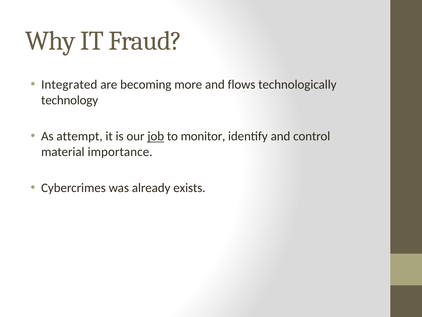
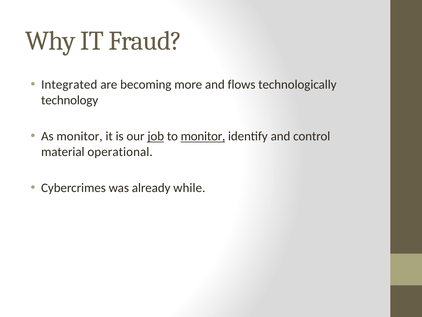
As attempt: attempt -> monitor (80, 136)
monitor underline: none -> present (203, 136)
importance: importance -> operational (120, 152)
exists: exists -> while (189, 188)
